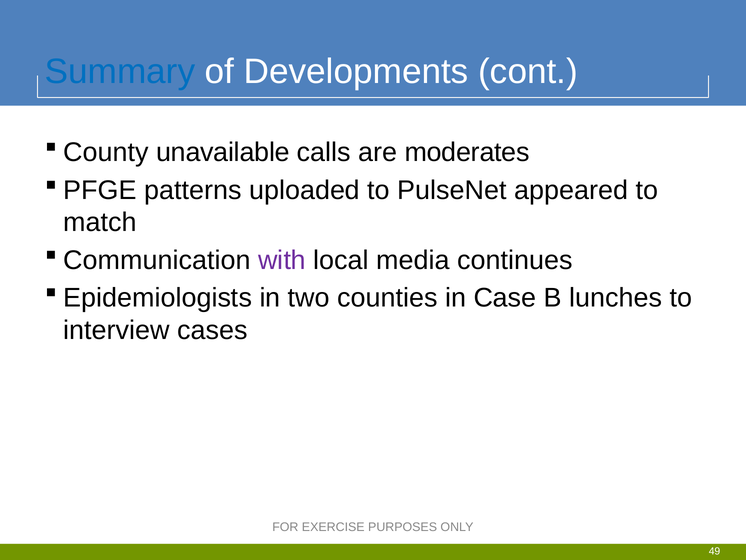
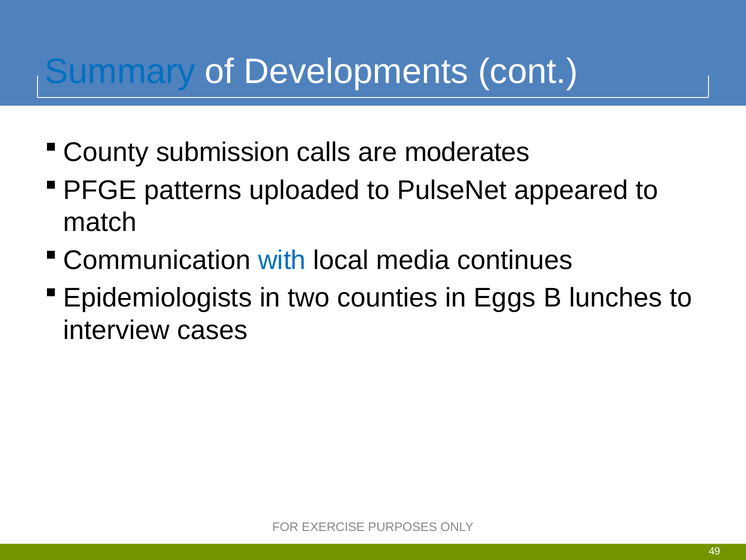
unavailable: unavailable -> submission (223, 152)
with colour: purple -> blue (282, 260)
Case: Case -> Eggs (505, 298)
